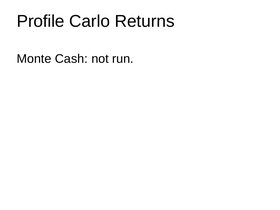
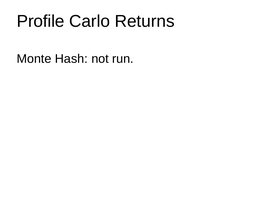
Cash: Cash -> Hash (71, 59)
